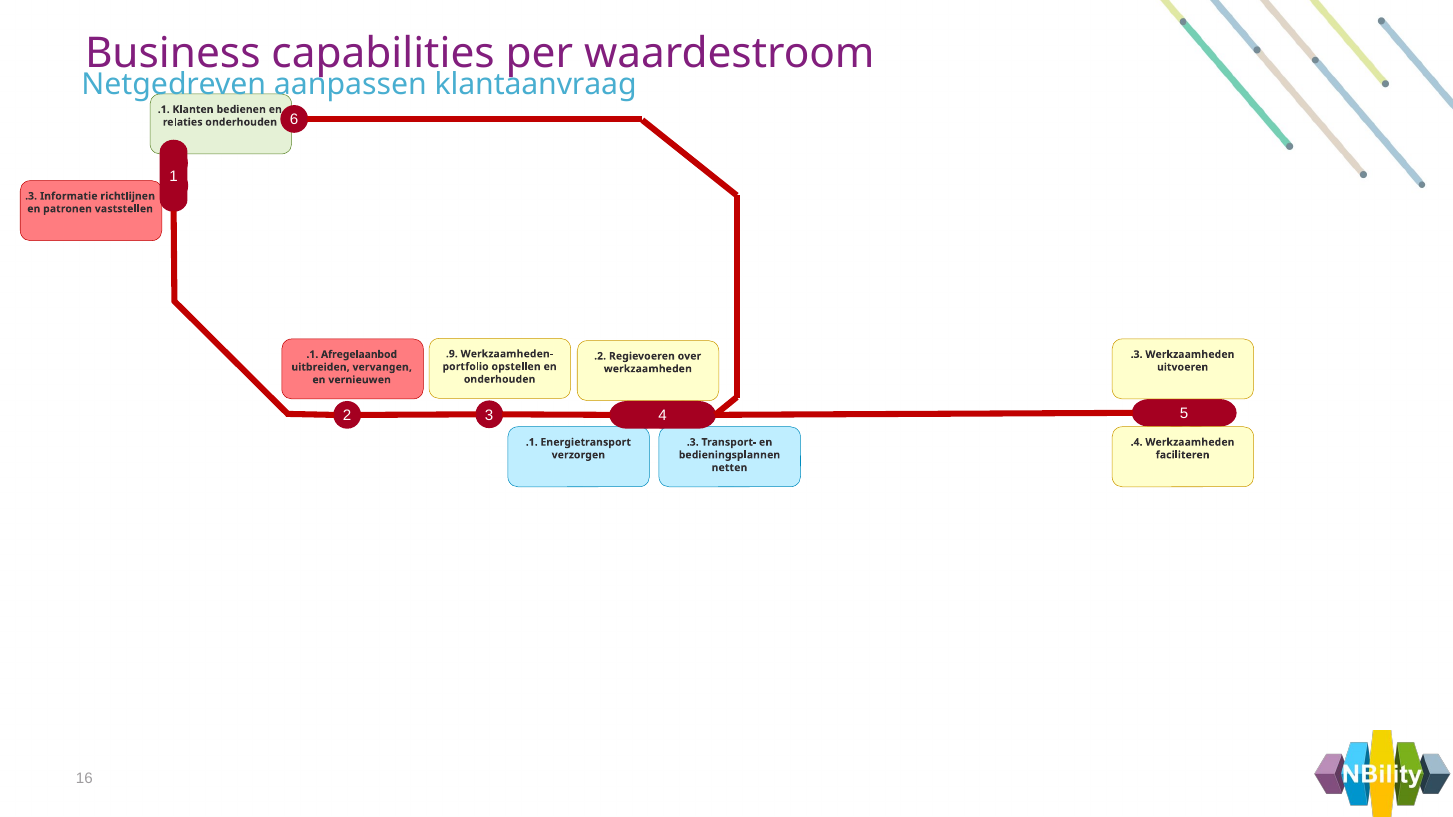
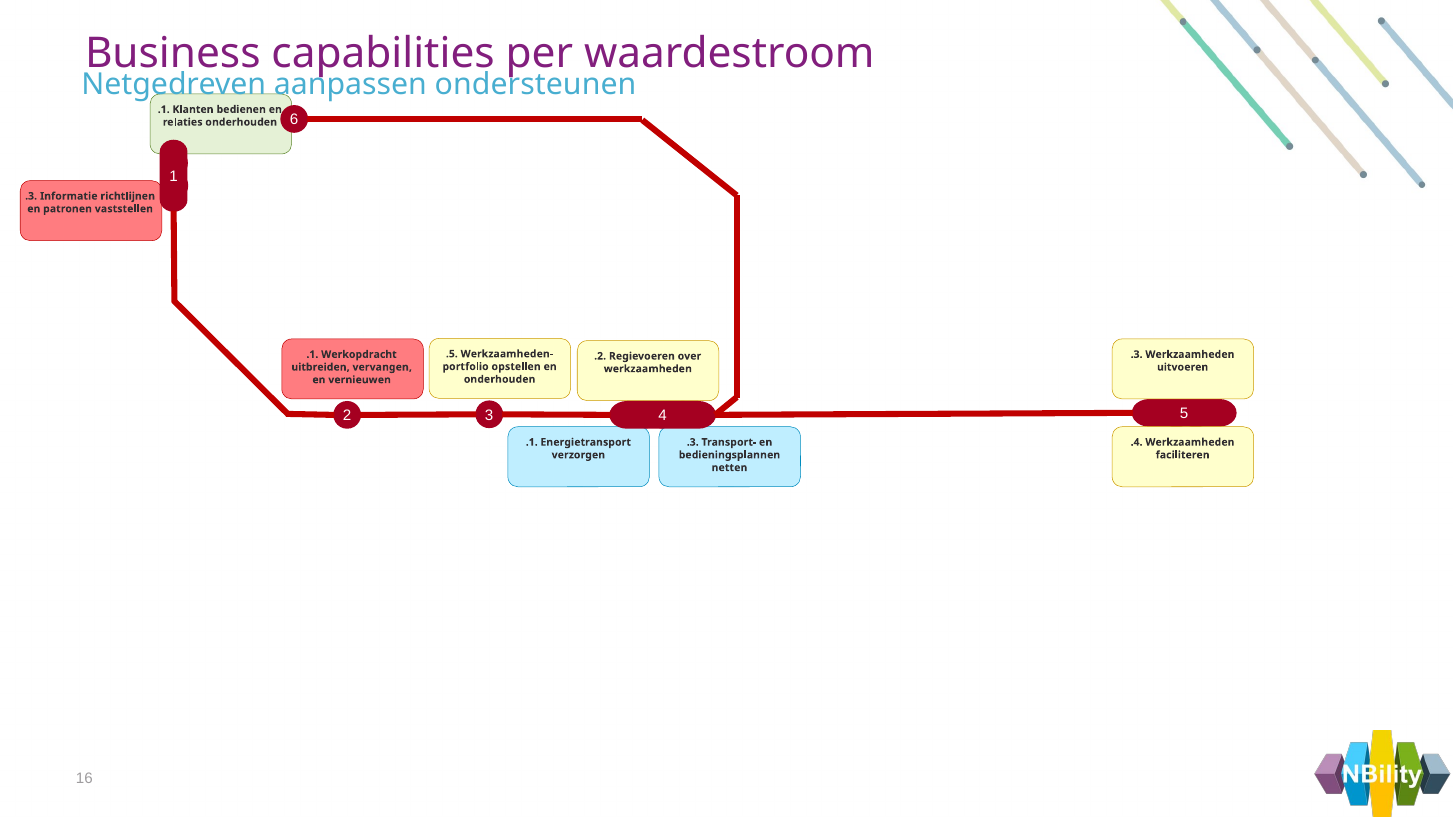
klantaanvraag: klantaanvraag -> ondersteunen (536, 85)
.9: .9 -> .5 (452, 354)
Afregelaanbod: Afregelaanbod -> Werkopdracht (359, 355)
